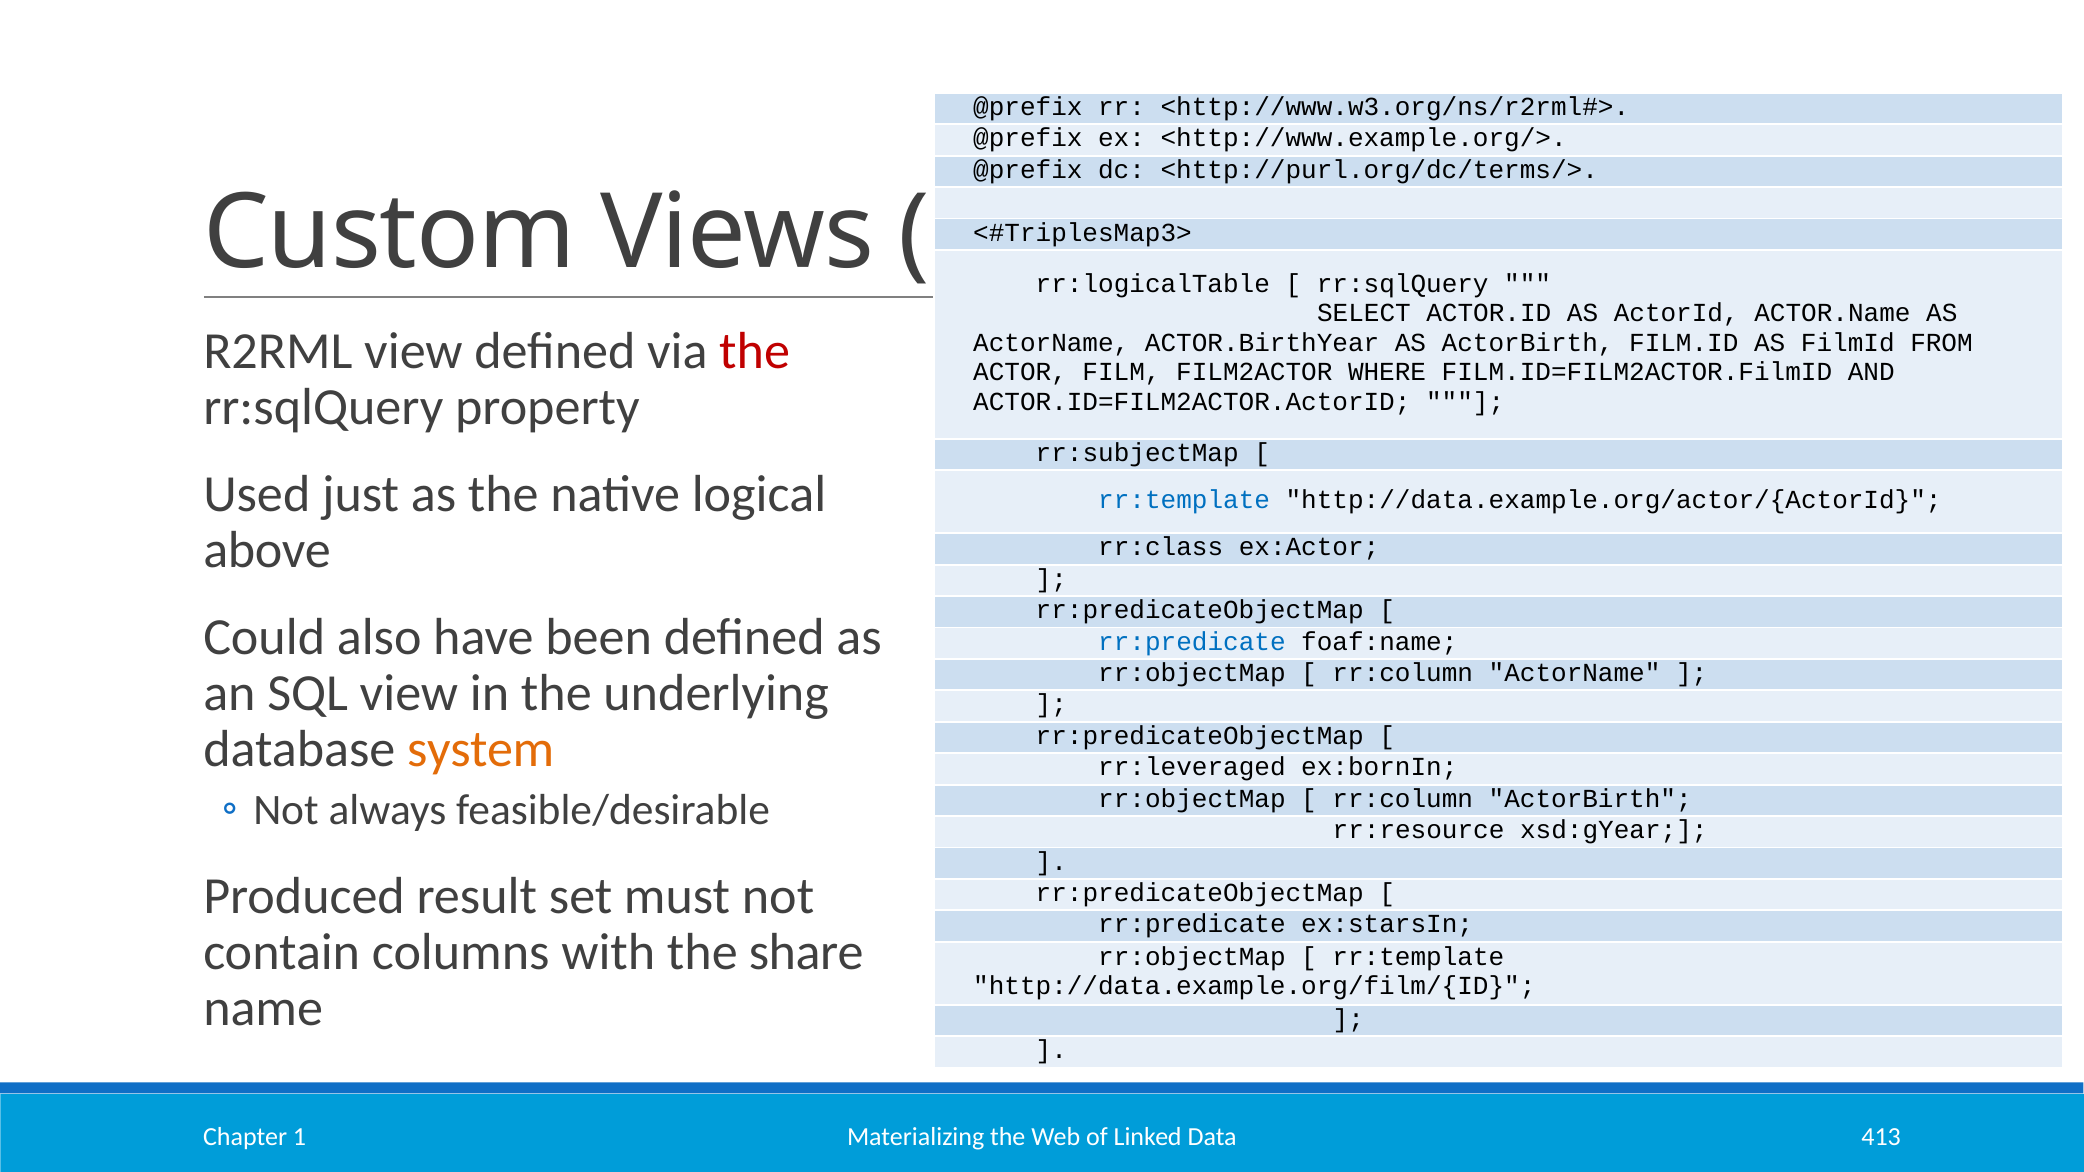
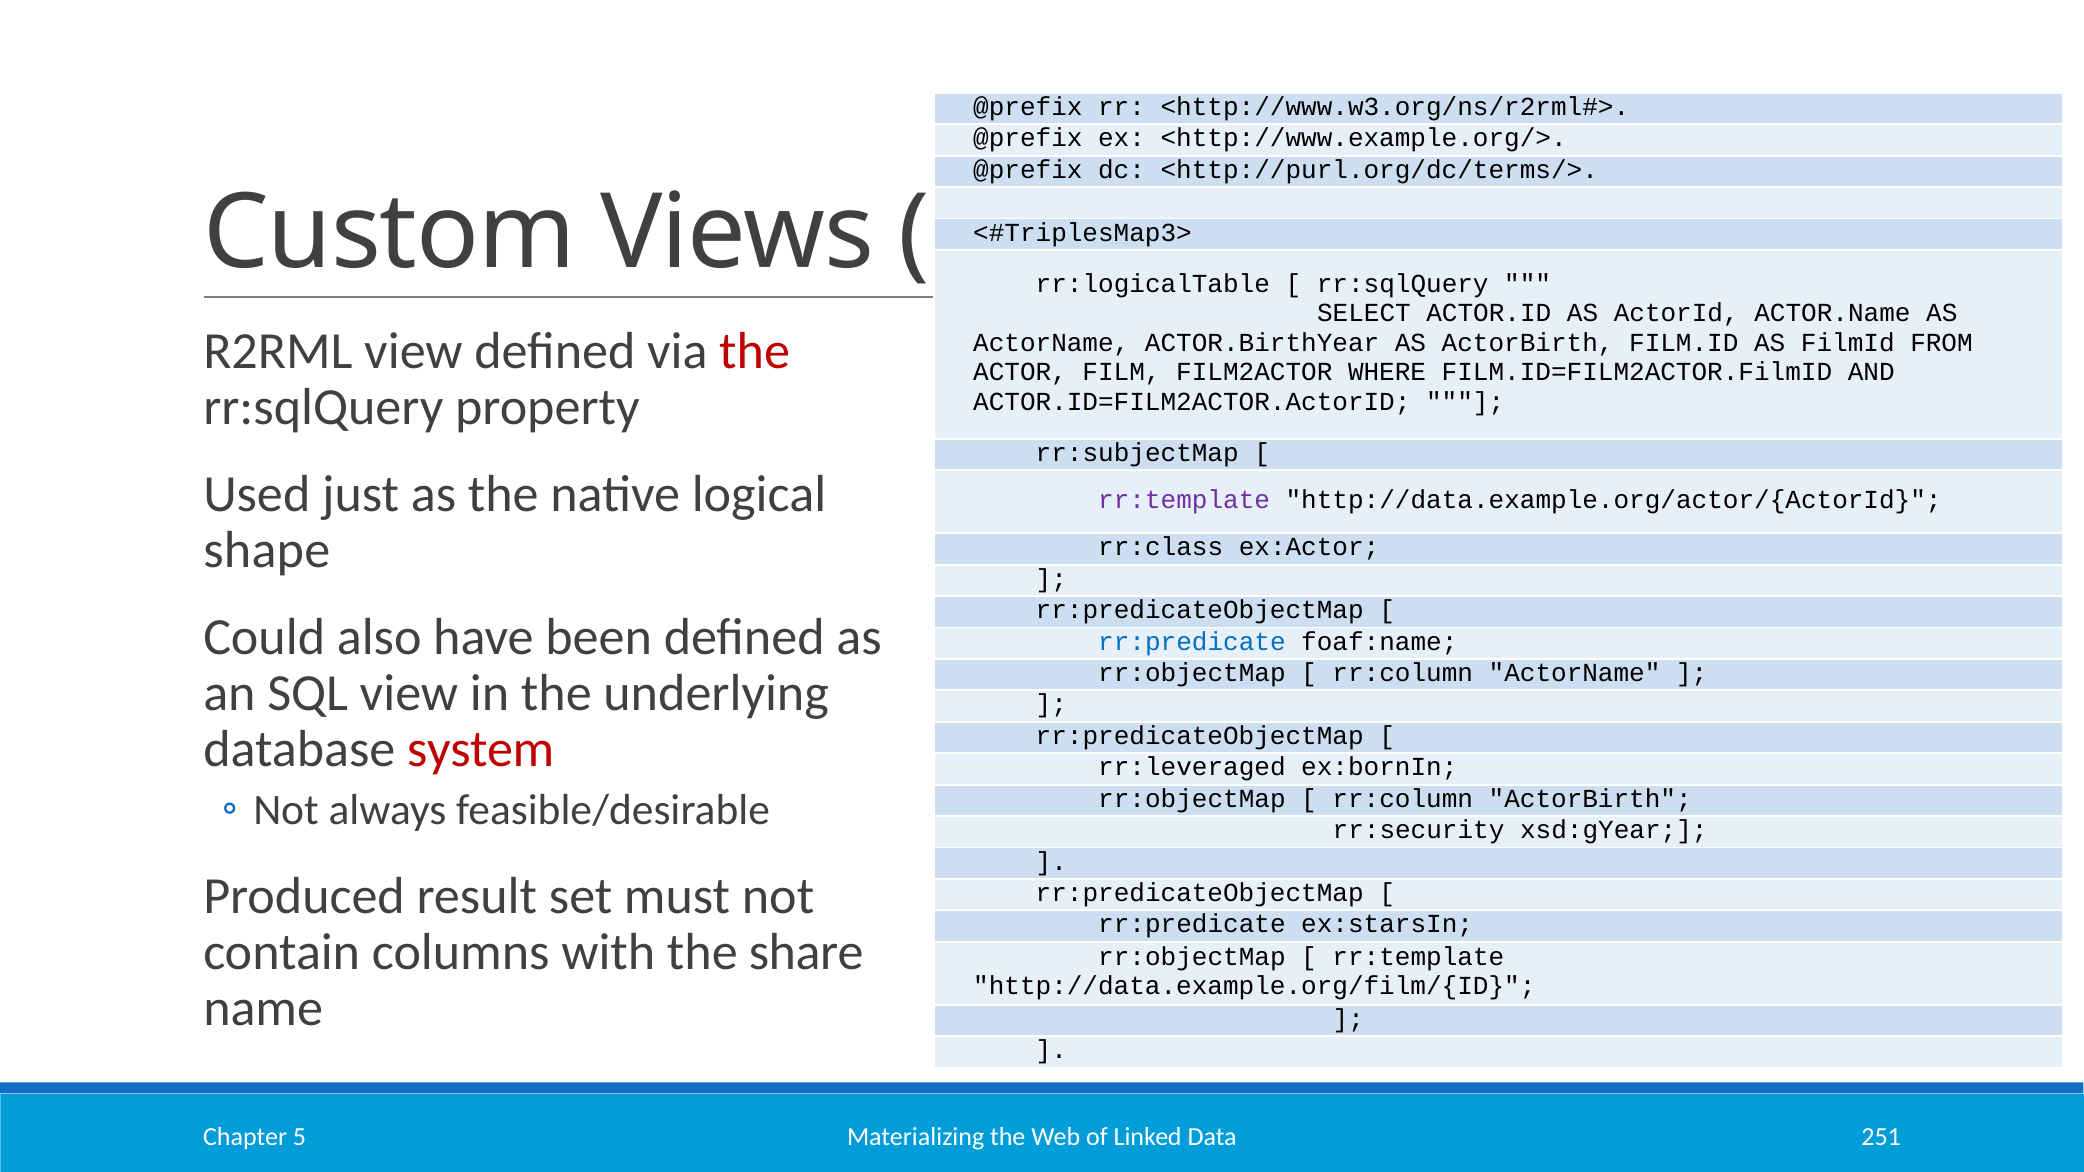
rr:template colour: blue -> purple (1184, 500)
above: above -> shape (267, 550)
system colour: orange -> red (481, 750)
rr:resource: rr:resource -> rr:security (1419, 830)
413: 413 -> 251 (1881, 1137)
Chapter 1: 1 -> 5 (300, 1137)
